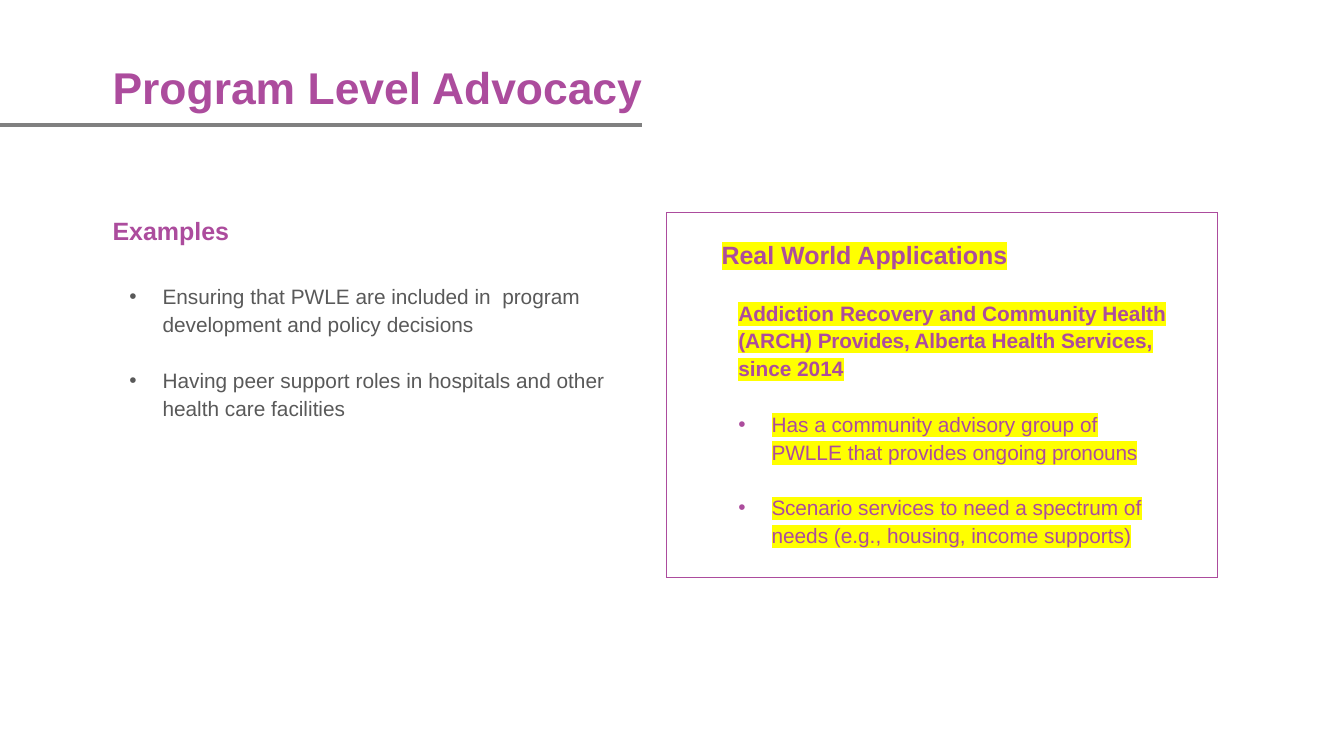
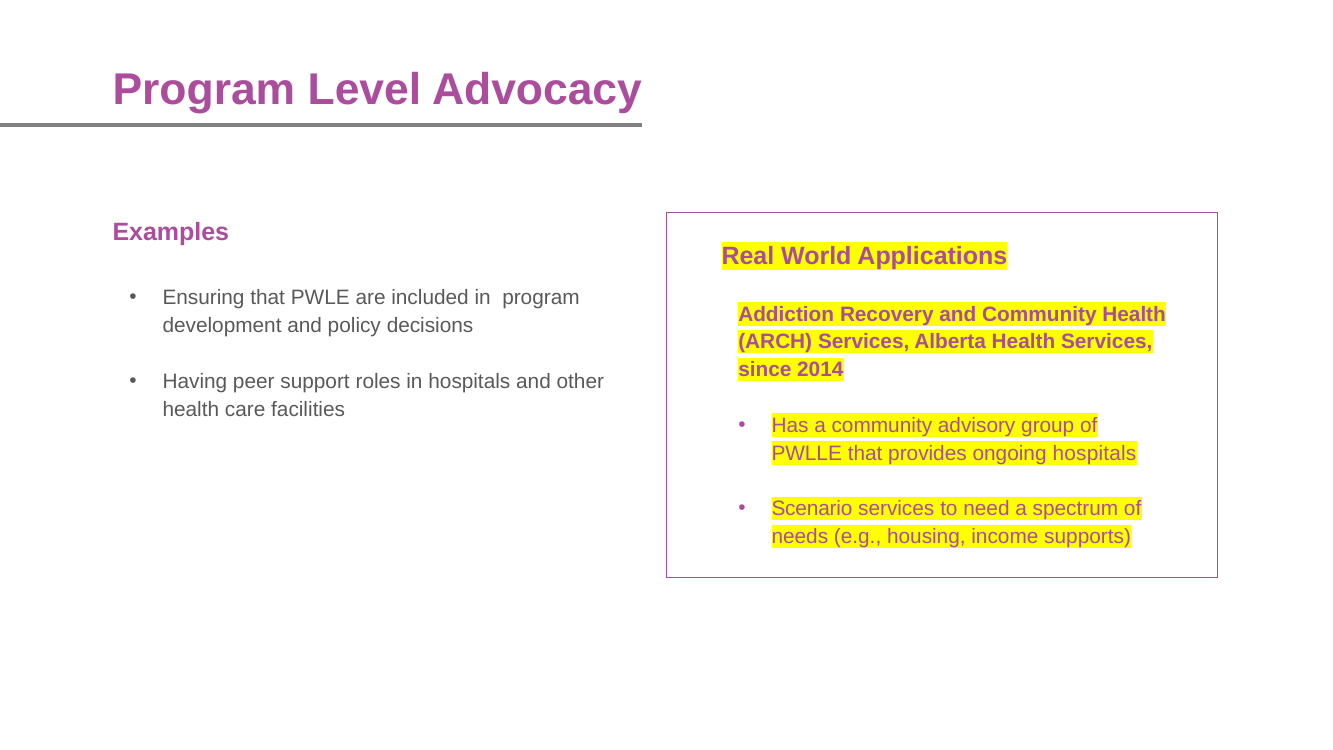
ARCH Provides: Provides -> Services (864, 342)
ongoing pronouns: pronouns -> hospitals (1094, 453)
